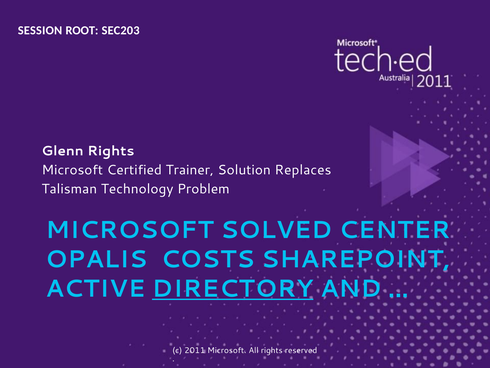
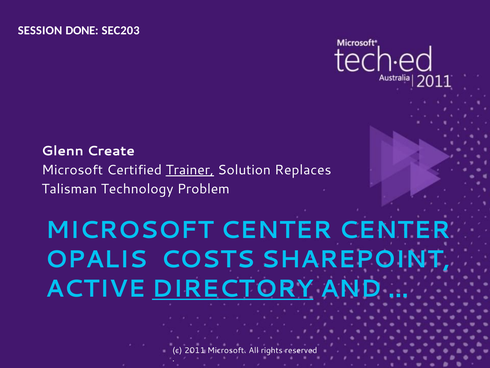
ROOT: ROOT -> DONE (82, 31)
Glenn Rights: Rights -> Create (111, 151)
Trainer underline: none -> present (190, 170)
MICROSOFT SOLVED: SOLVED -> CENTER (276, 230)
